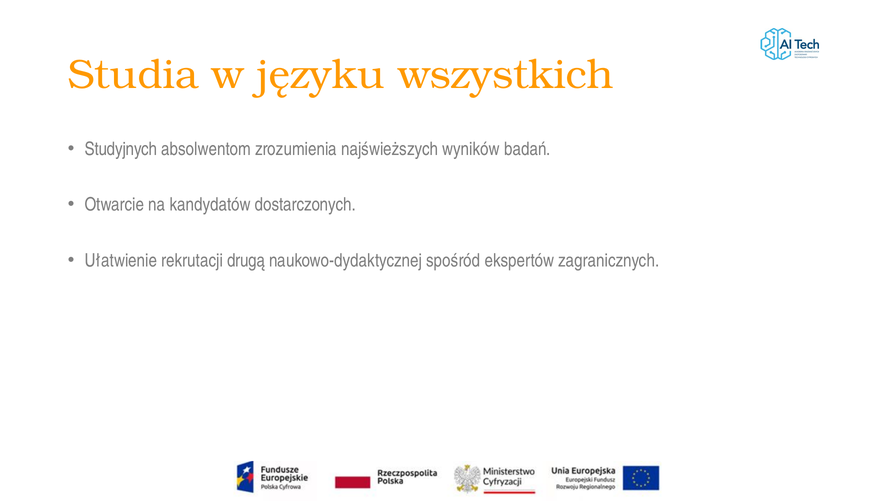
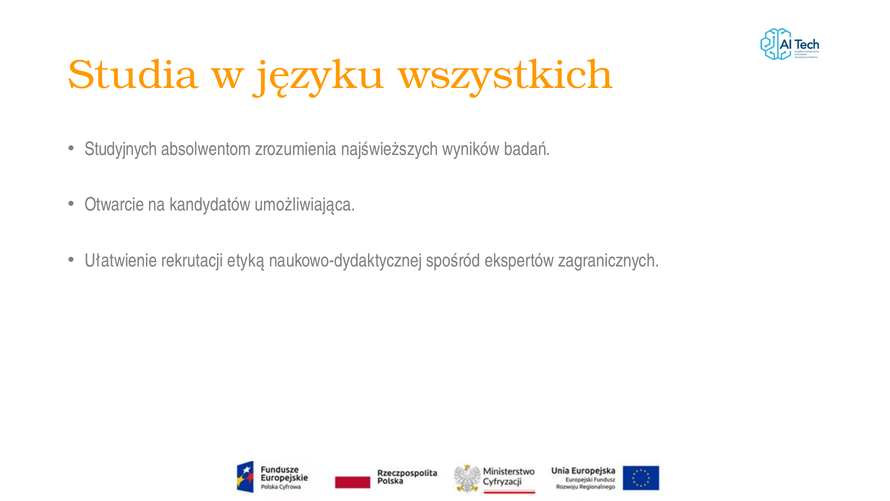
dostarczonych: dostarczonych -> umożliwiająca (305, 205)
drugą: drugą -> etyką (246, 260)
